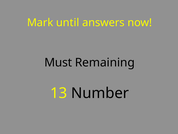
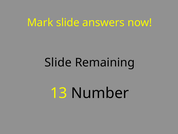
Mark until: until -> slide (68, 23)
Must: Must -> Slide (58, 62)
